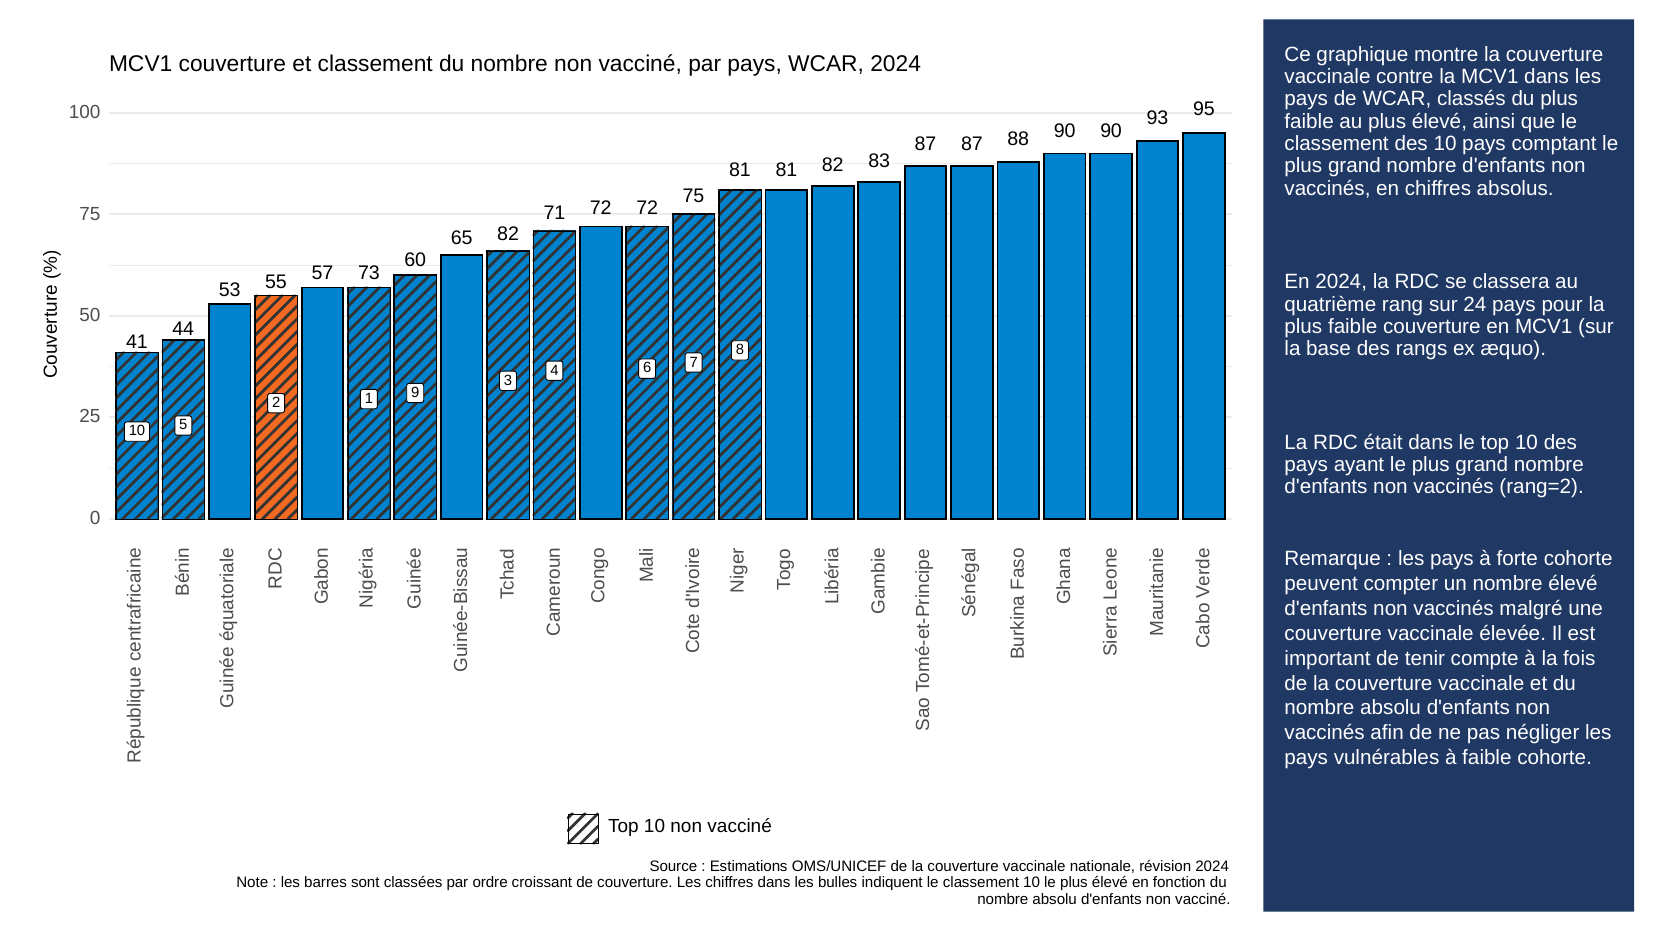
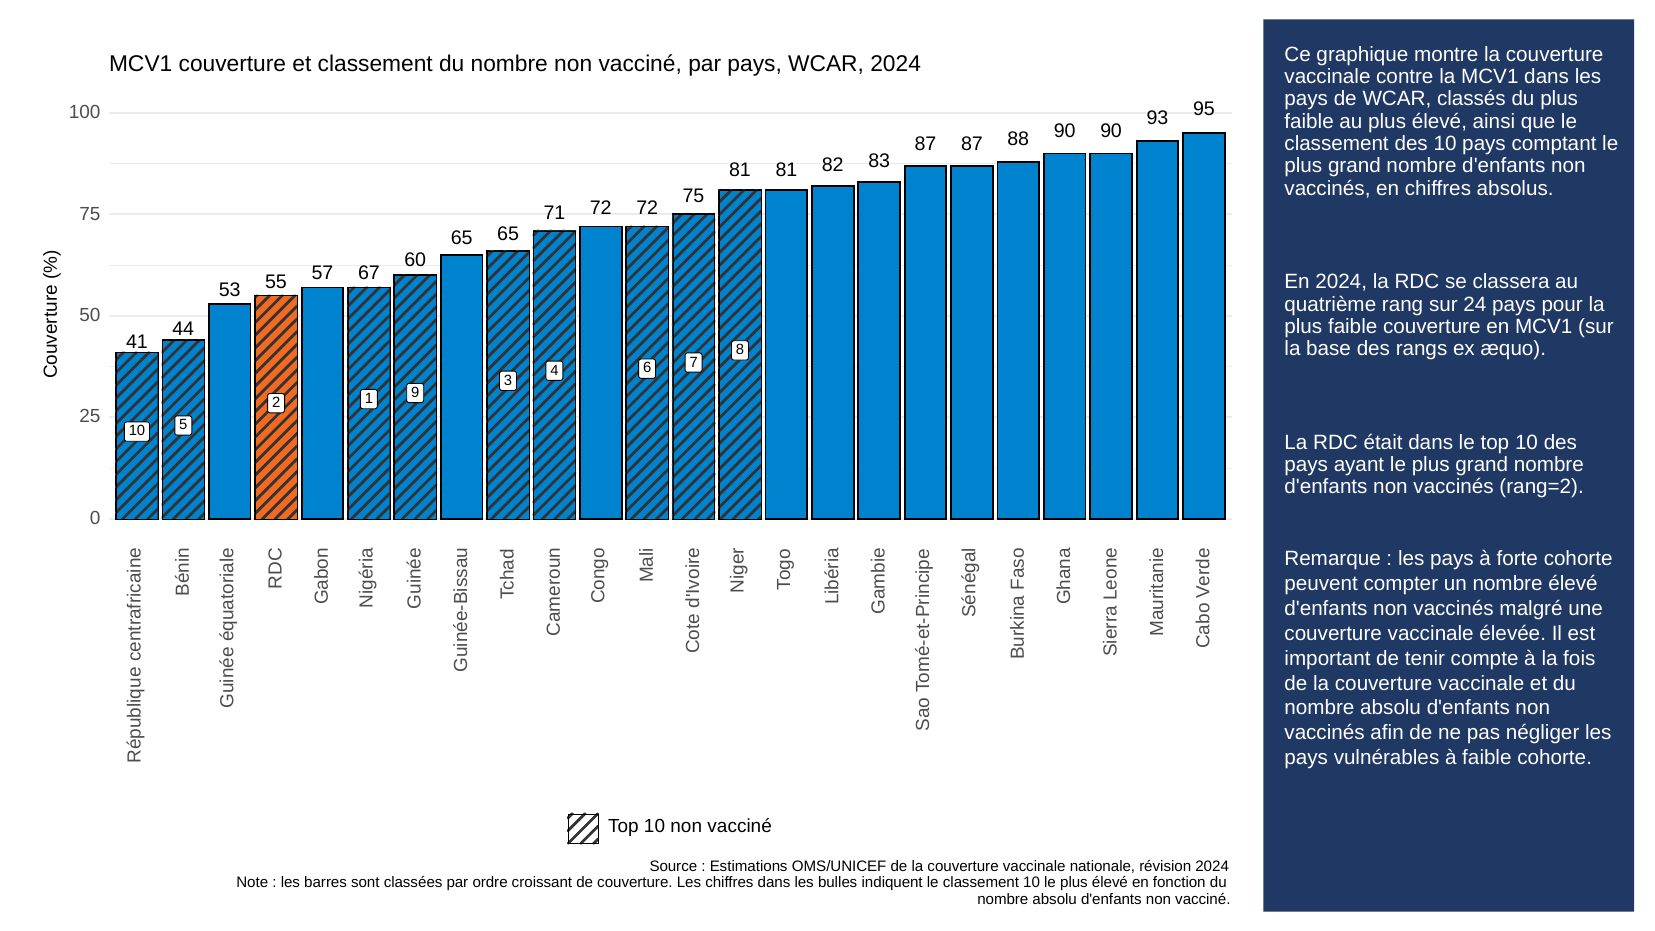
65 82: 82 -> 65 (508, 234)
73: 73 -> 67 (369, 273)
